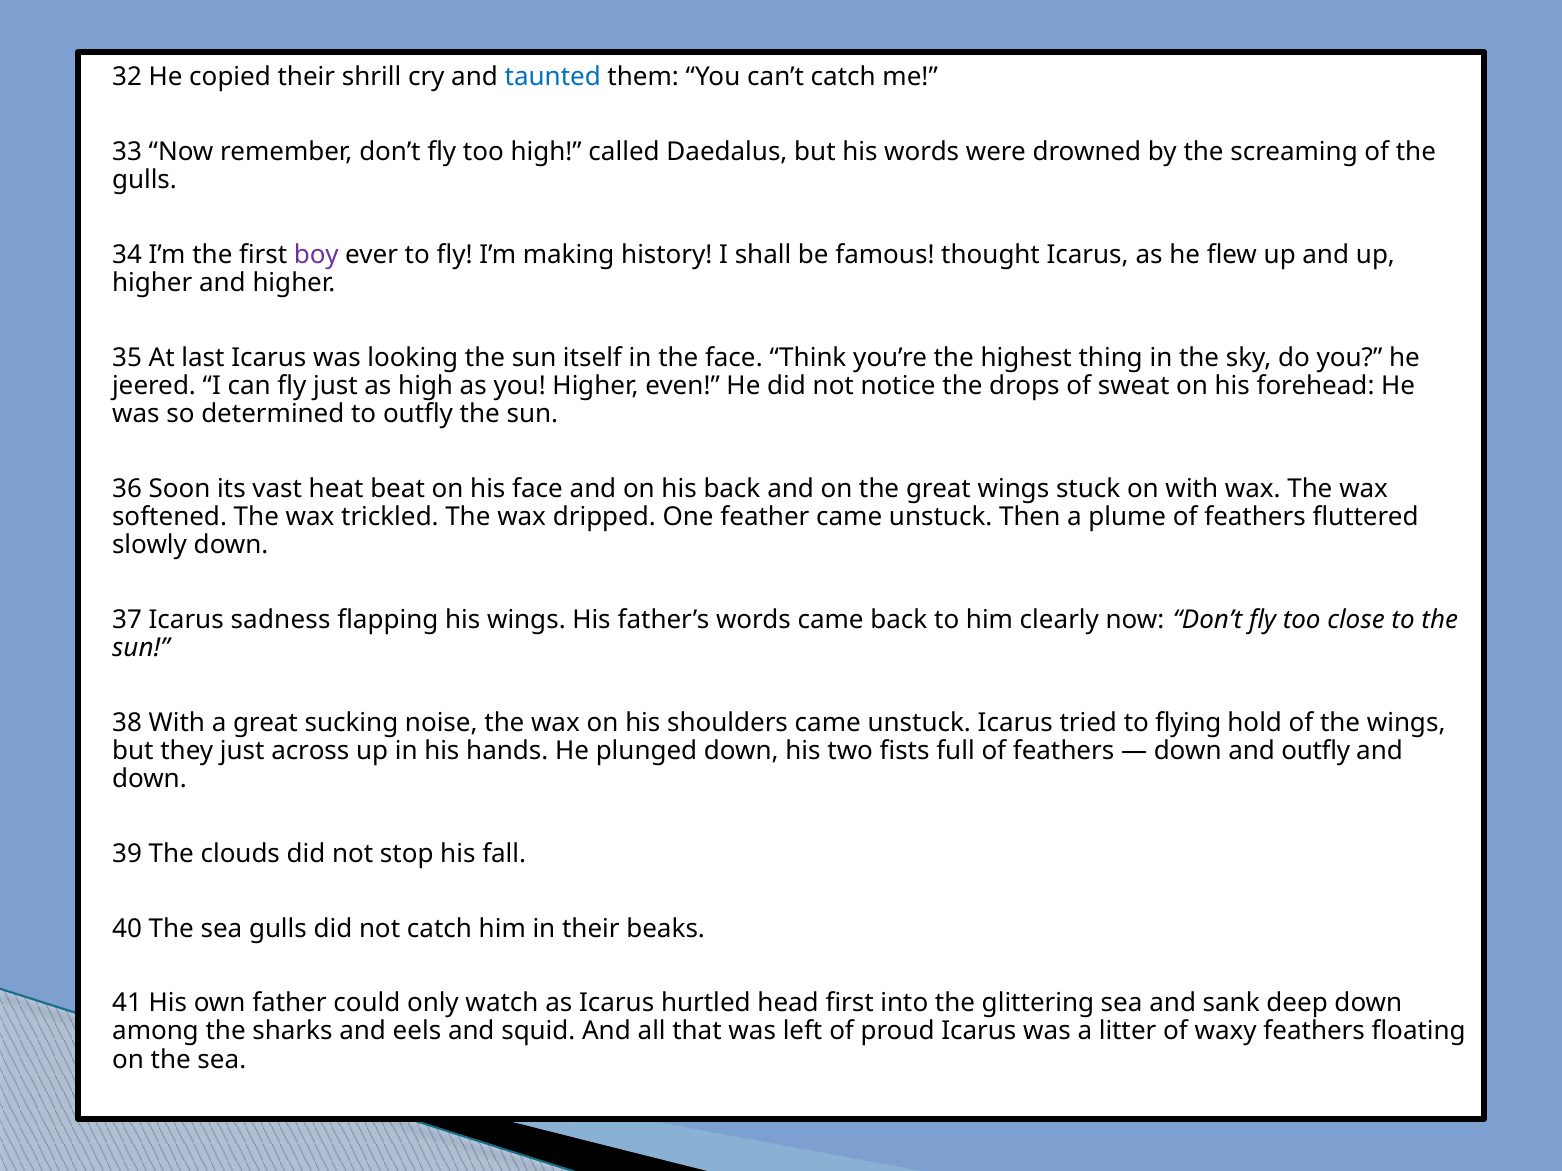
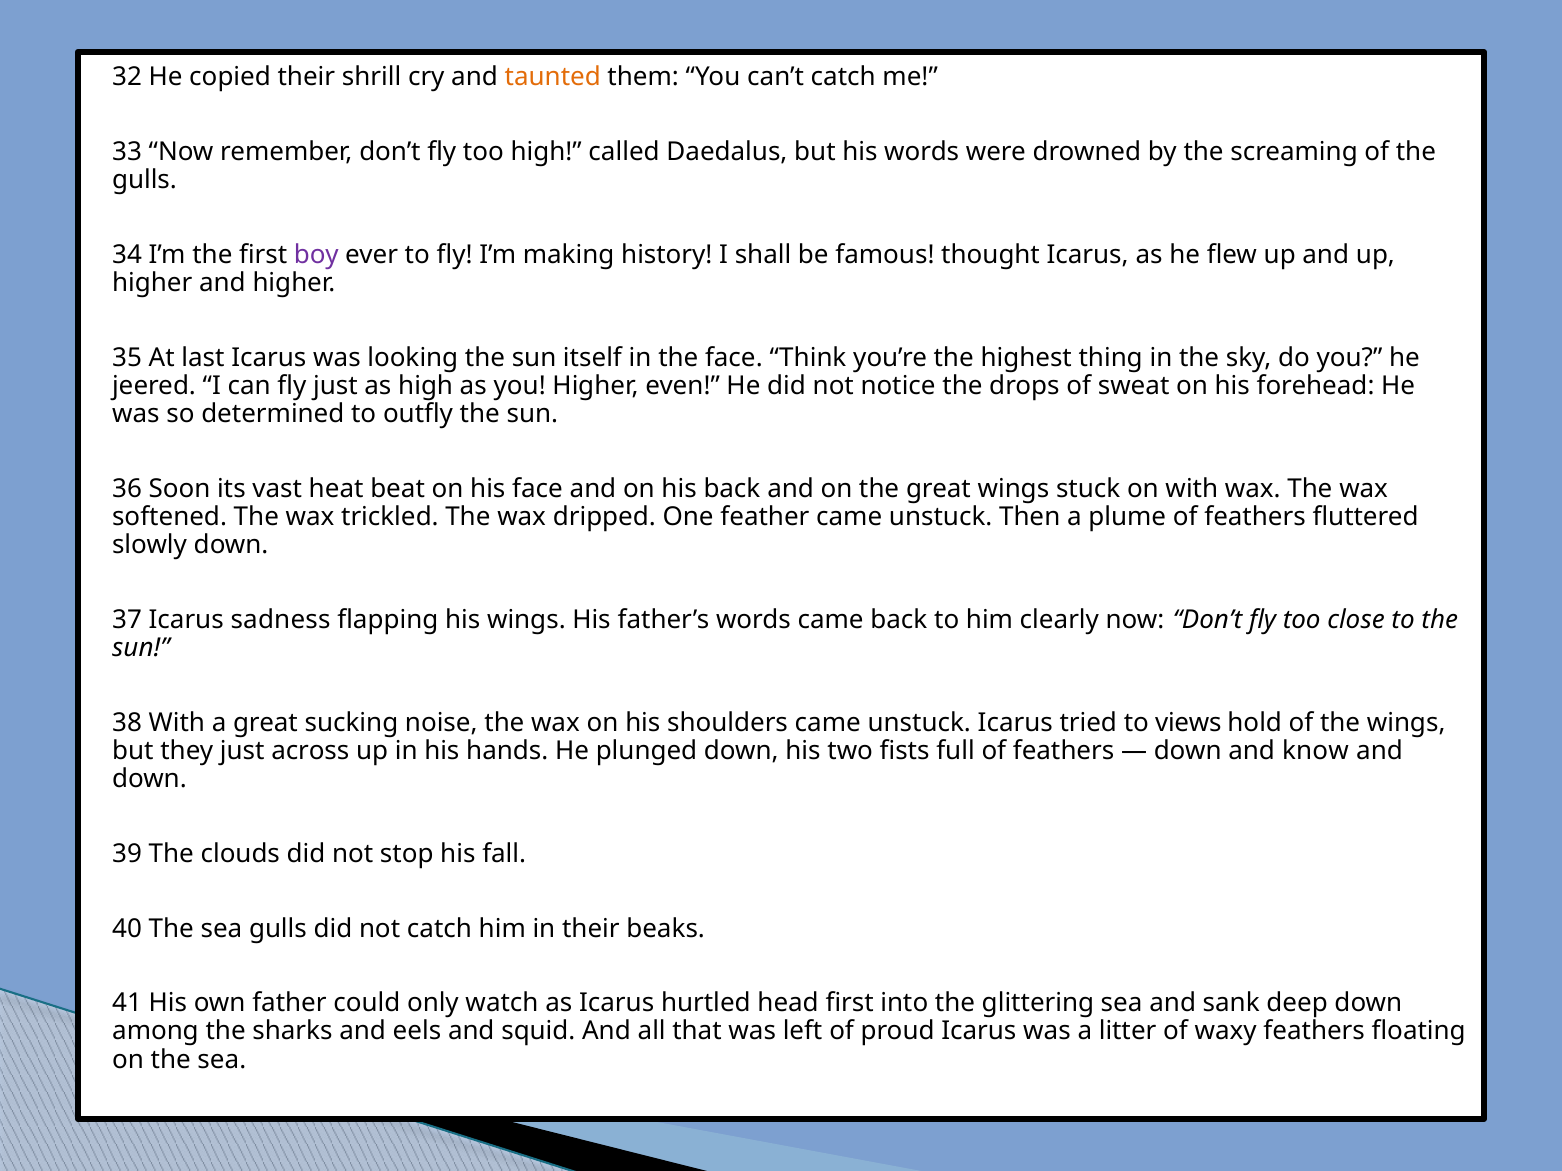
taunted colour: blue -> orange (553, 77)
flying: flying -> views (1188, 723)
and outfly: outfly -> know (1315, 751)
